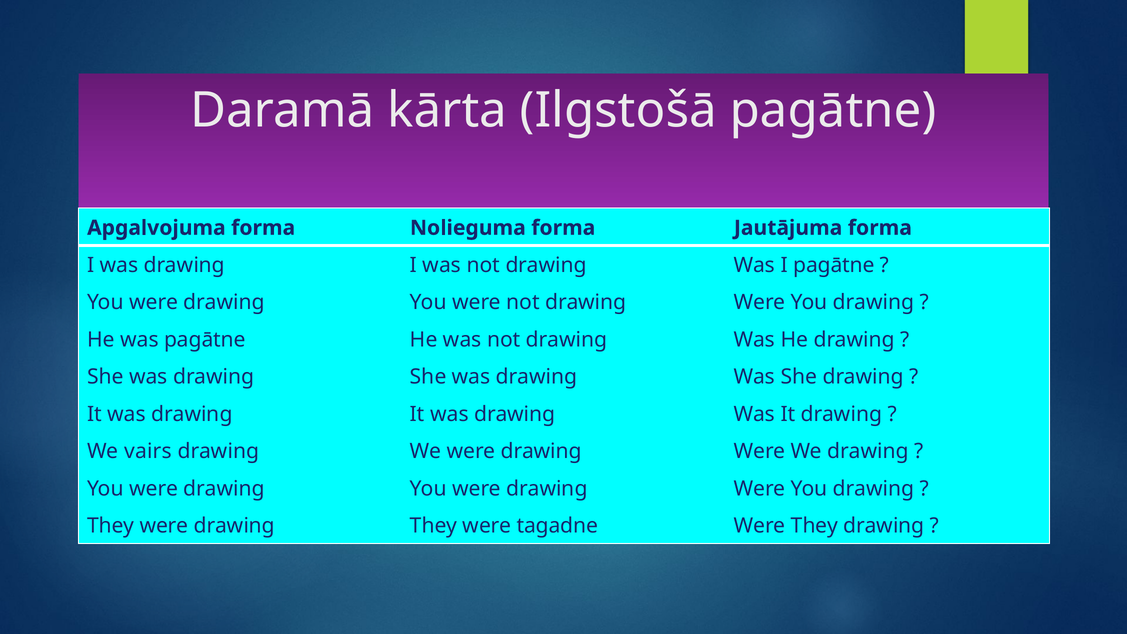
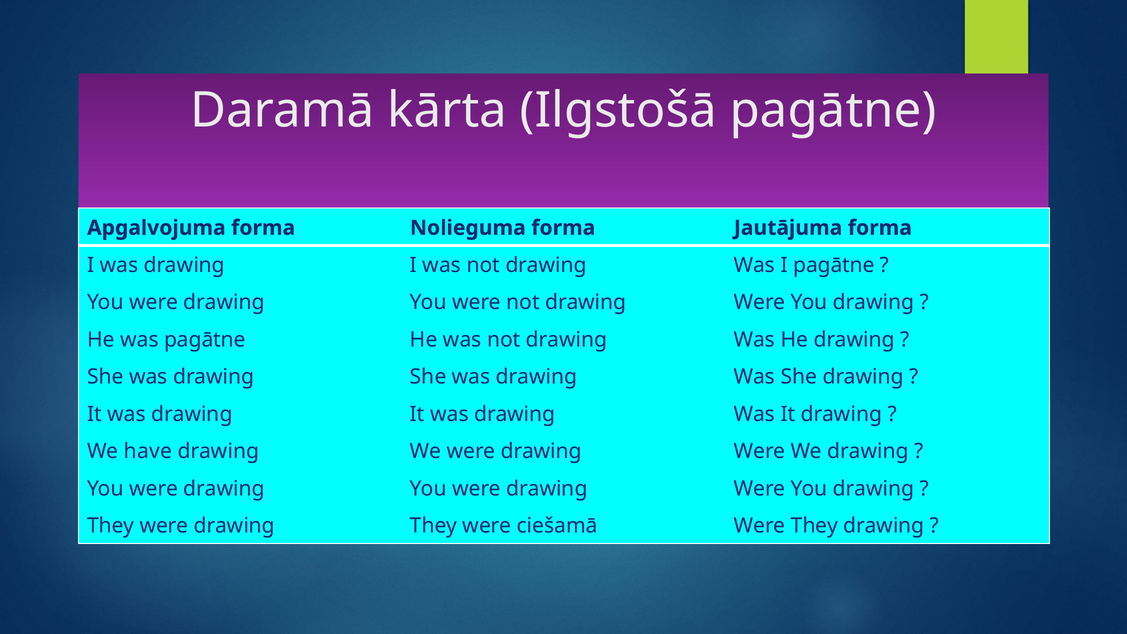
vairs: vairs -> have (148, 451)
tagadne: tagadne -> ciešamā (557, 526)
